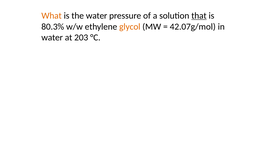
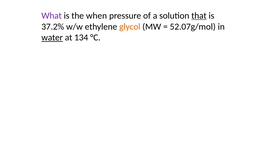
What colour: orange -> purple (52, 16)
the water: water -> when (96, 16)
80.3%: 80.3% -> 37.2% (53, 27)
42.07g/mol: 42.07g/mol -> 52.07g/mol (193, 27)
water underline: none -> present (52, 38)
203: 203 -> 134 (81, 38)
